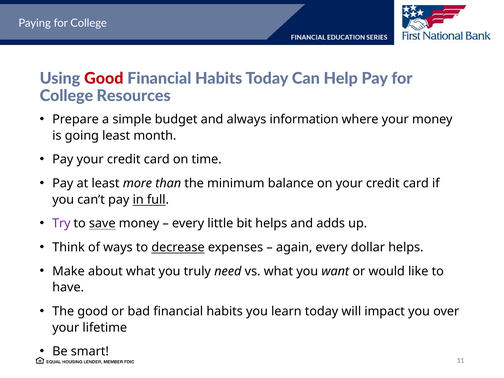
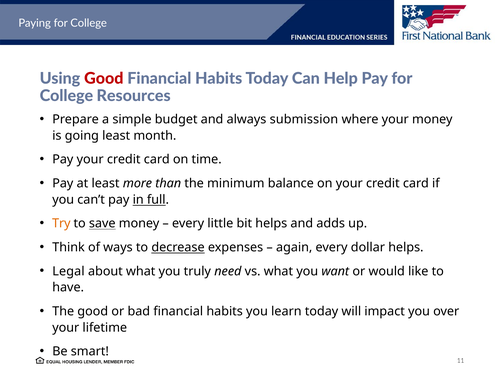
information: information -> submission (304, 119)
Try colour: purple -> orange (61, 223)
Make: Make -> Legal (68, 271)
